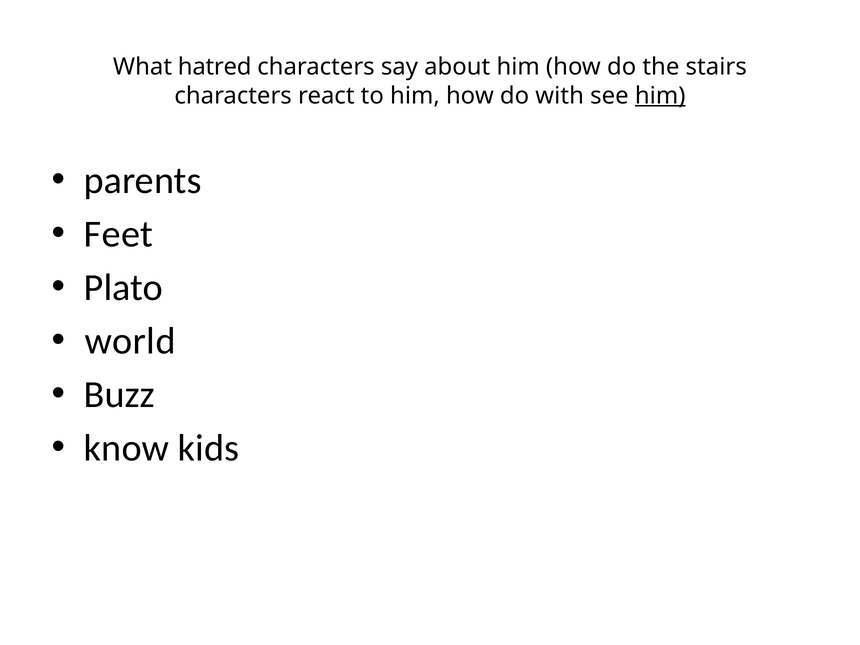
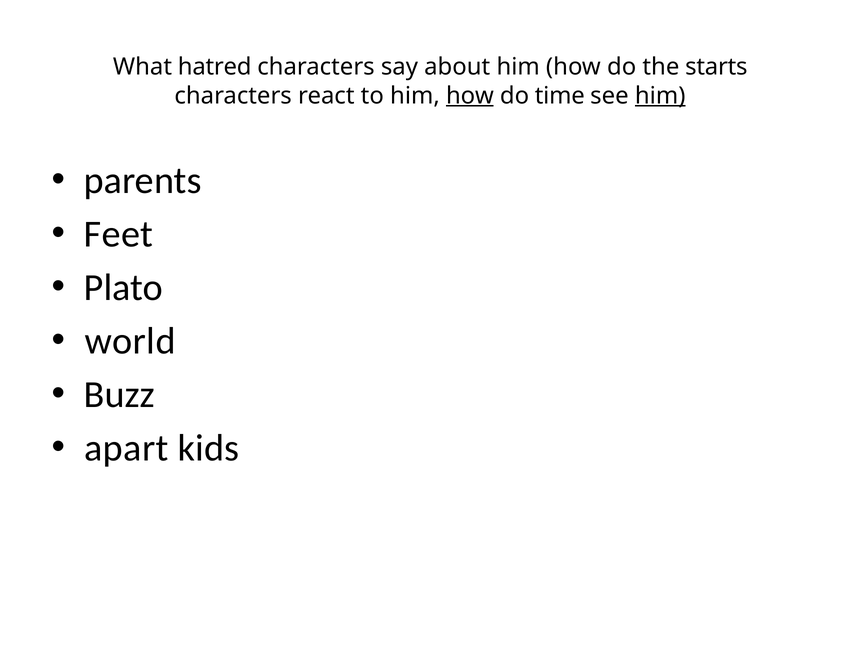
stairs: stairs -> starts (716, 67)
how underline: none -> present (470, 96)
with: with -> time (560, 96)
know: know -> apart (126, 448)
